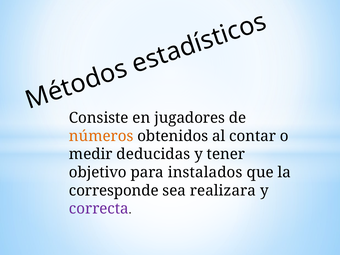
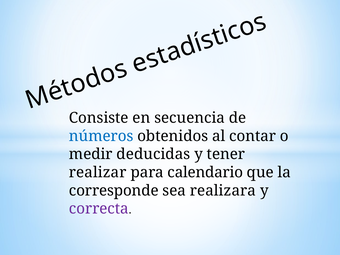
jugadores: jugadores -> secuencia (190, 118)
números colour: orange -> blue (101, 136)
objetivo: objetivo -> realizar (98, 172)
instalados: instalados -> calendario (205, 172)
